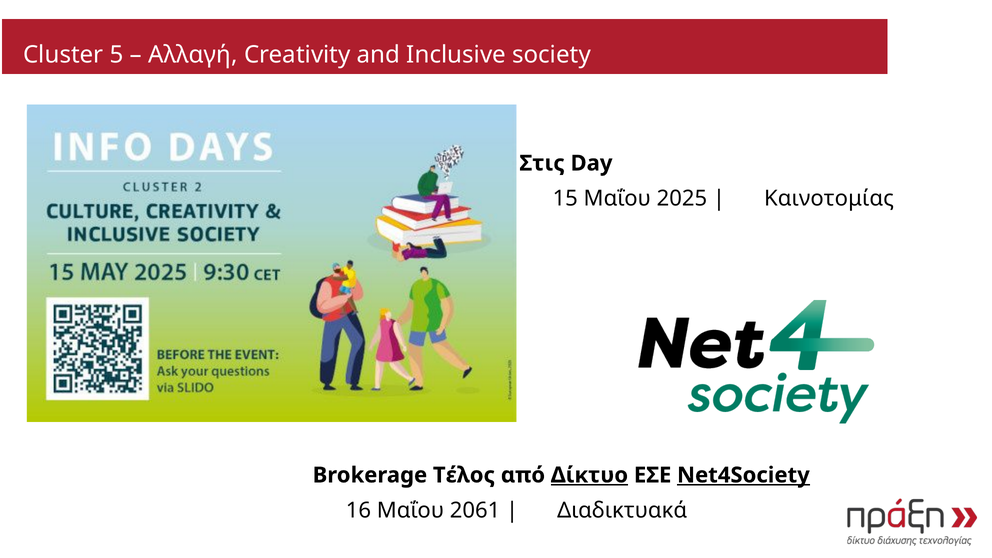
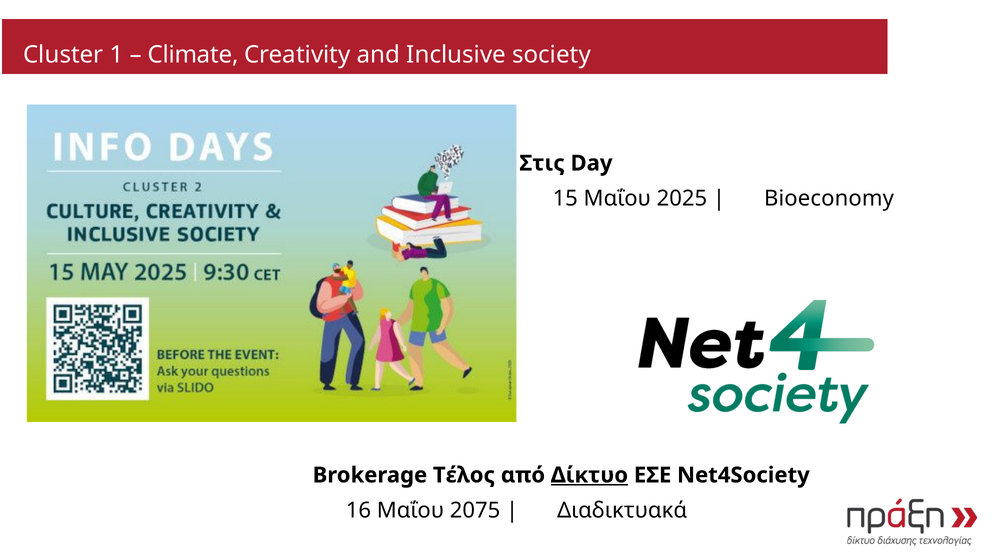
5: 5 -> 1 (117, 55)
Αλλαγή: Αλλαγή -> Climate (193, 55)
Καινοτομίας: Καινοτομίας -> Bioeconomy (829, 198)
Net4Society underline: present -> none (743, 475)
2061: 2061 -> 2075 (475, 510)
